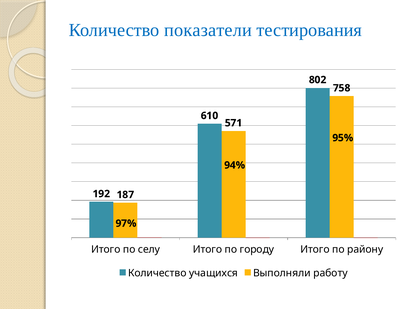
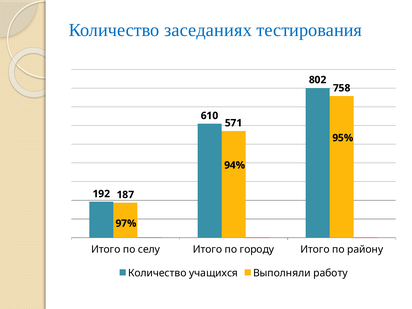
показатели: показатели -> заседаниях (208, 30)
